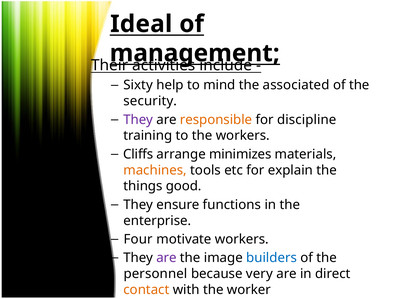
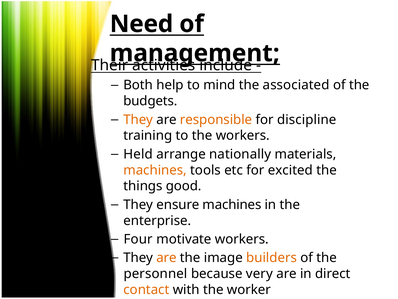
Ideal: Ideal -> Need (141, 24)
Sixty: Sixty -> Both (138, 85)
security: security -> budgets (150, 101)
They colour: purple -> orange (138, 119)
Cliffs: Cliffs -> Held (138, 154)
minimizes: minimizes -> nationally (240, 154)
explain: explain -> excited (290, 170)
ensure functions: functions -> machines (232, 204)
are colour: purple -> orange (166, 257)
builders colour: blue -> orange (272, 257)
